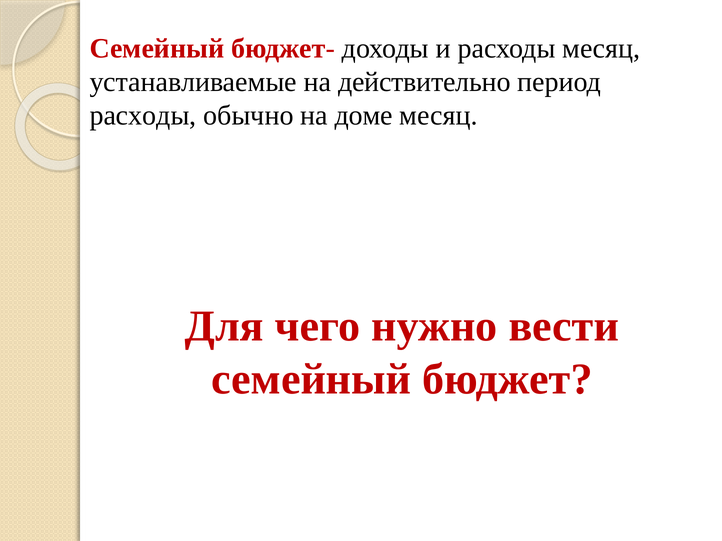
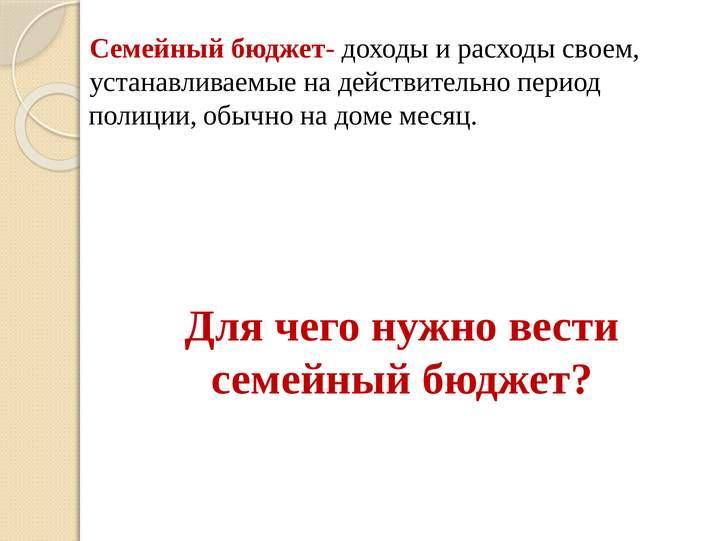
расходы месяц: месяц -> своем (601, 49)
расходы: расходы -> полиции (143, 116)
